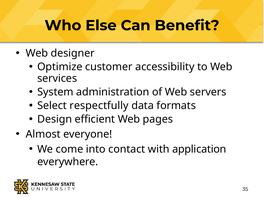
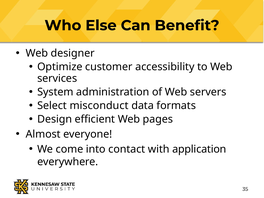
respectfully: respectfully -> misconduct (99, 106)
